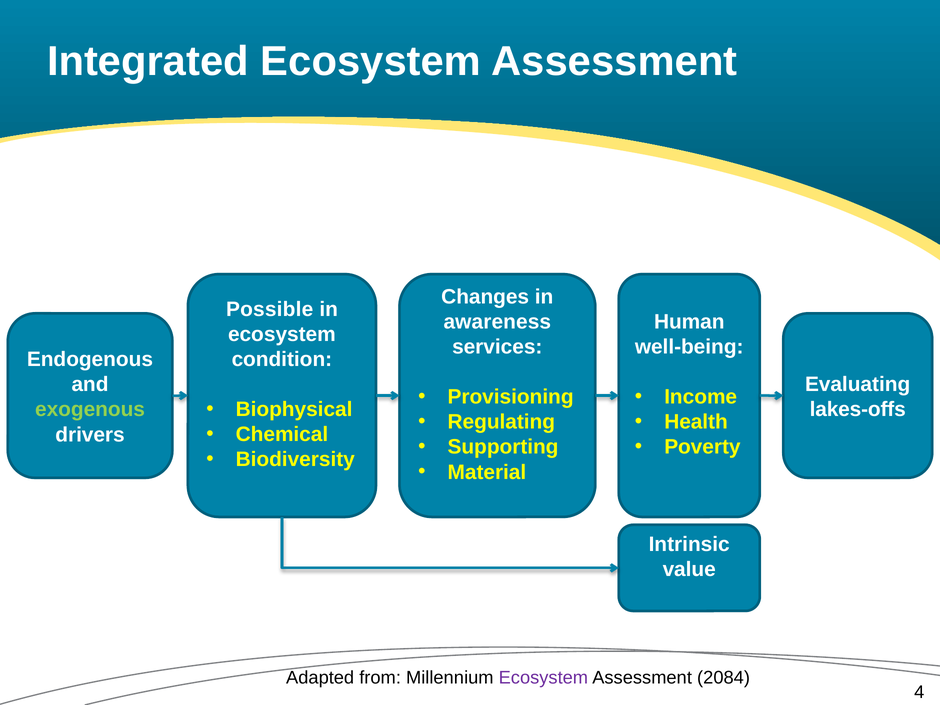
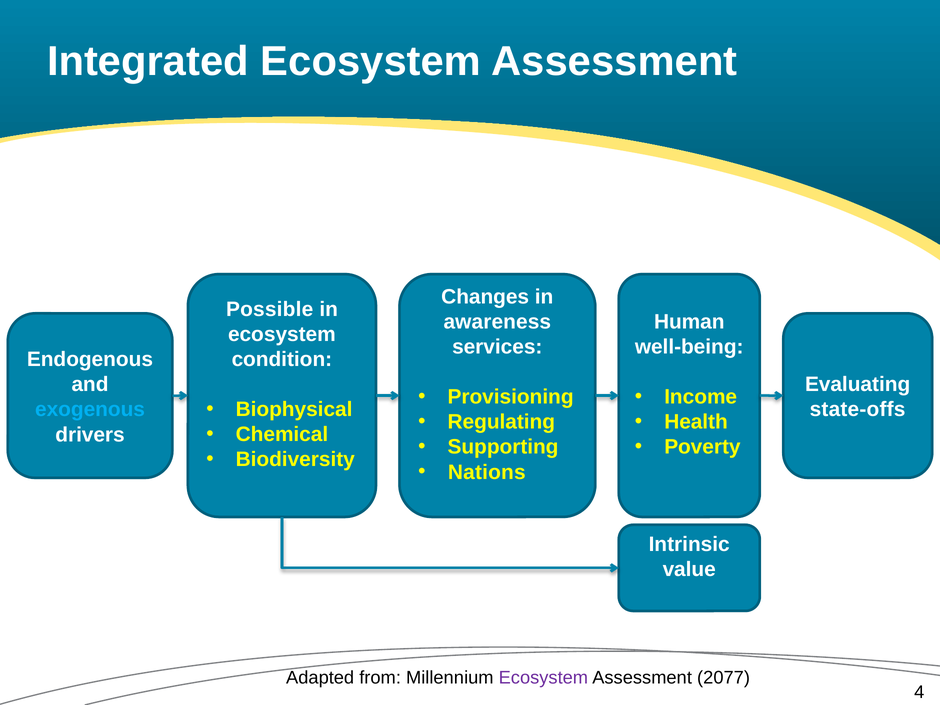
exogenous colour: light green -> light blue (90, 410)
lakes-offs: lakes-offs -> state-offs (858, 410)
Material: Material -> Nations (487, 472)
2084: 2084 -> 2077 (724, 678)
